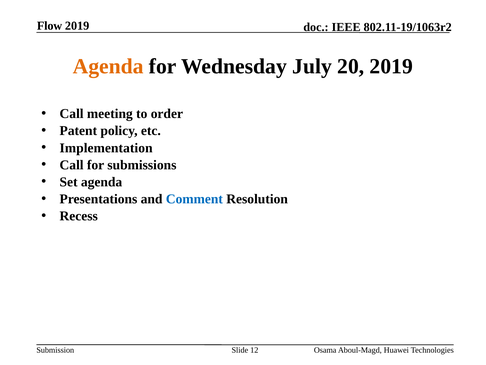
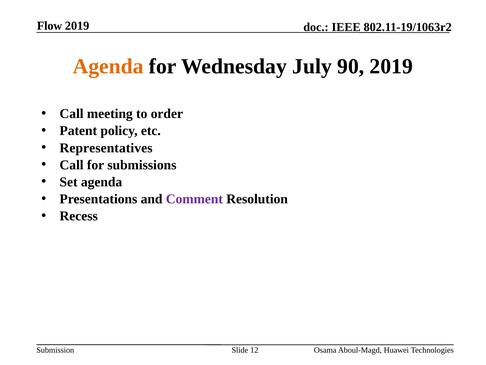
20: 20 -> 90 (351, 66)
Implementation: Implementation -> Representatives (106, 148)
Comment colour: blue -> purple (194, 199)
